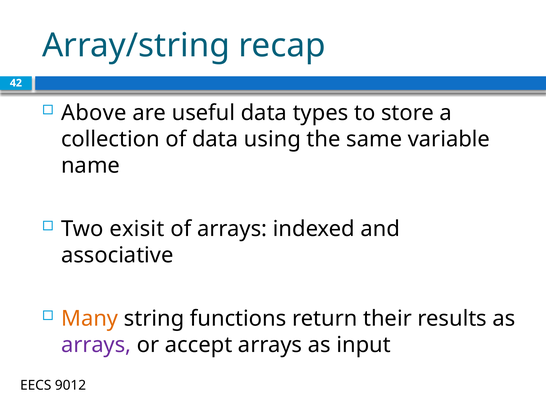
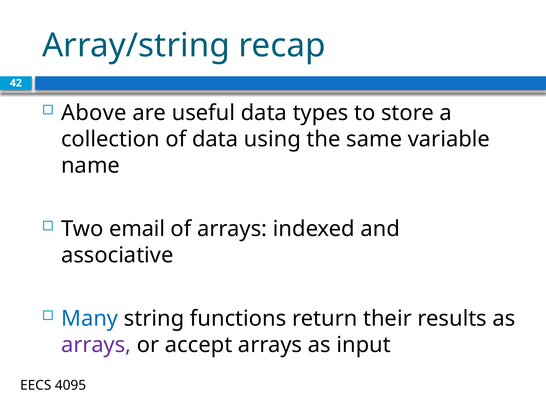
exisit: exisit -> email (137, 229)
Many colour: orange -> blue (90, 319)
9012: 9012 -> 4095 (70, 386)
